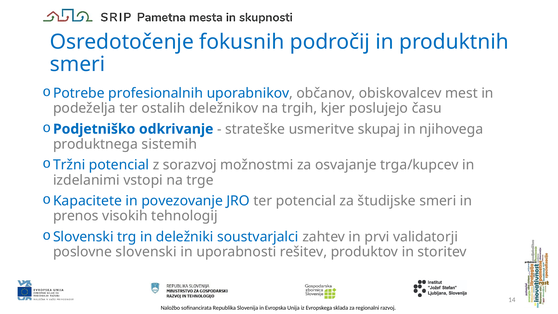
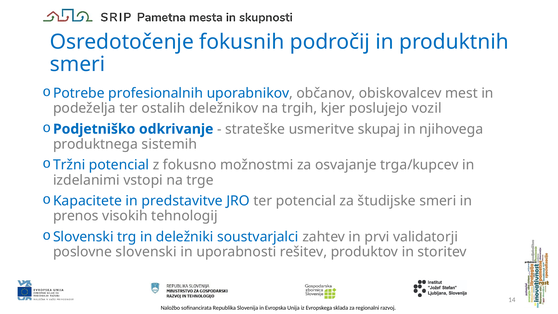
času: času -> vozil (427, 108)
sorazvoj: sorazvoj -> fokusno (190, 165)
povezovanje: povezovanje -> predstavitve (182, 201)
